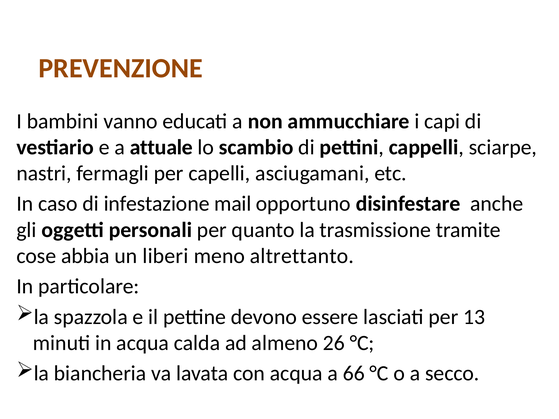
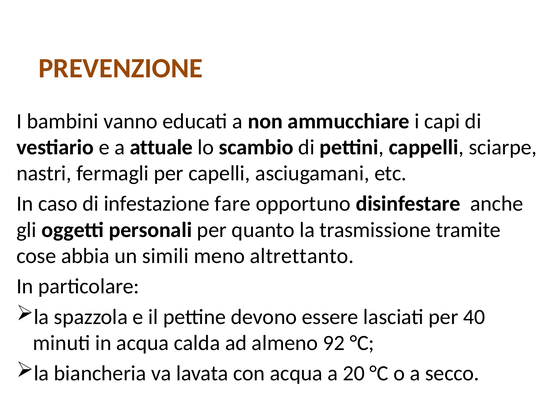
mail: mail -> fare (233, 204)
liberi: liberi -> simili (165, 256)
13: 13 -> 40 (474, 317)
26: 26 -> 92 (334, 343)
66: 66 -> 20 (354, 374)
